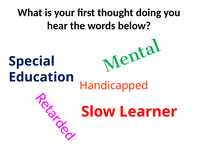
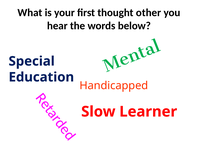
doing: doing -> other (149, 13)
